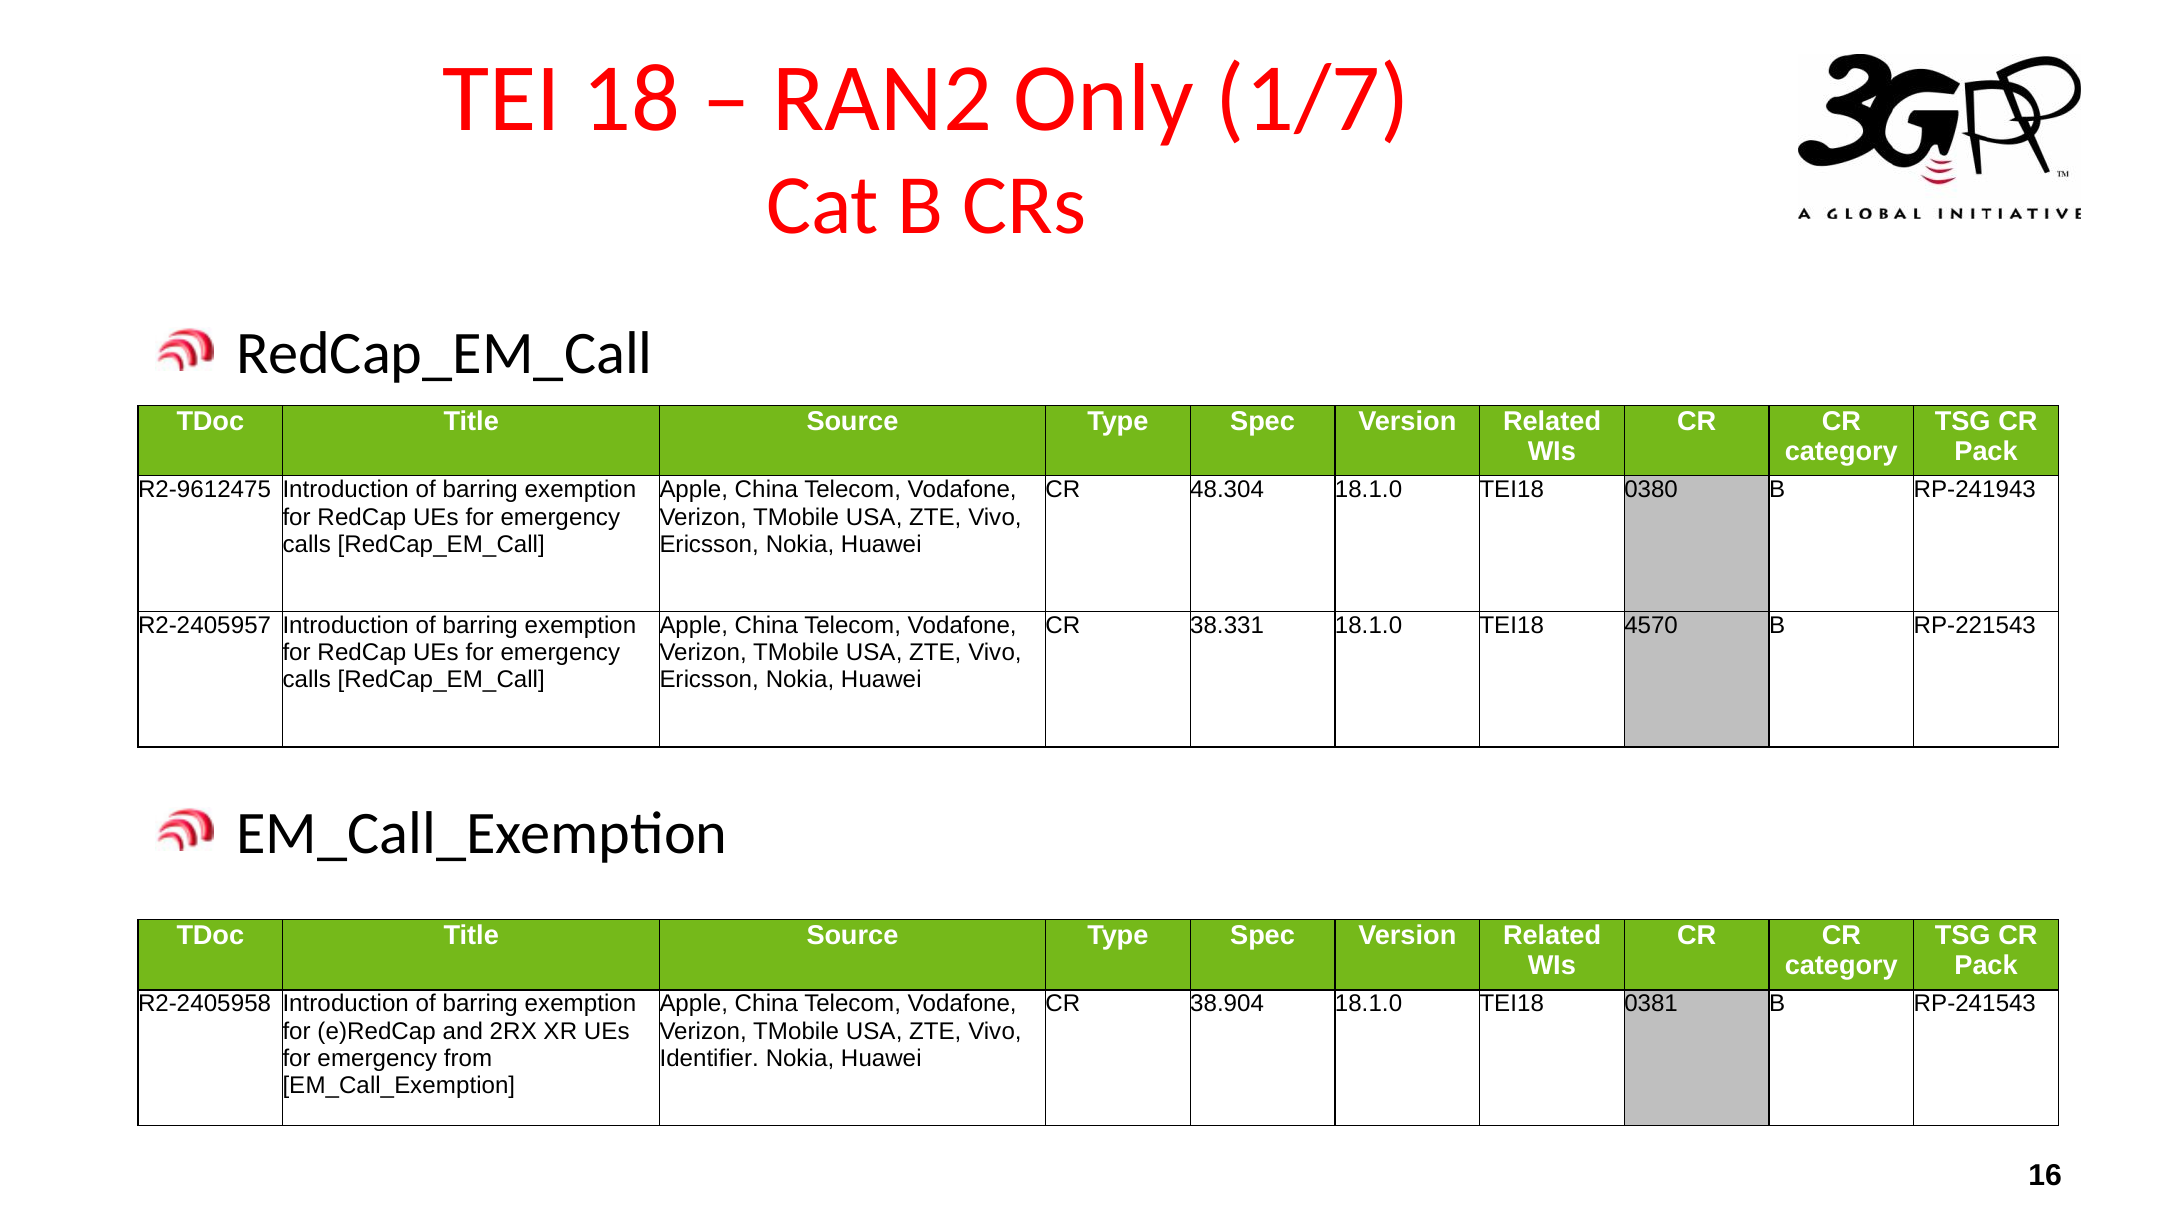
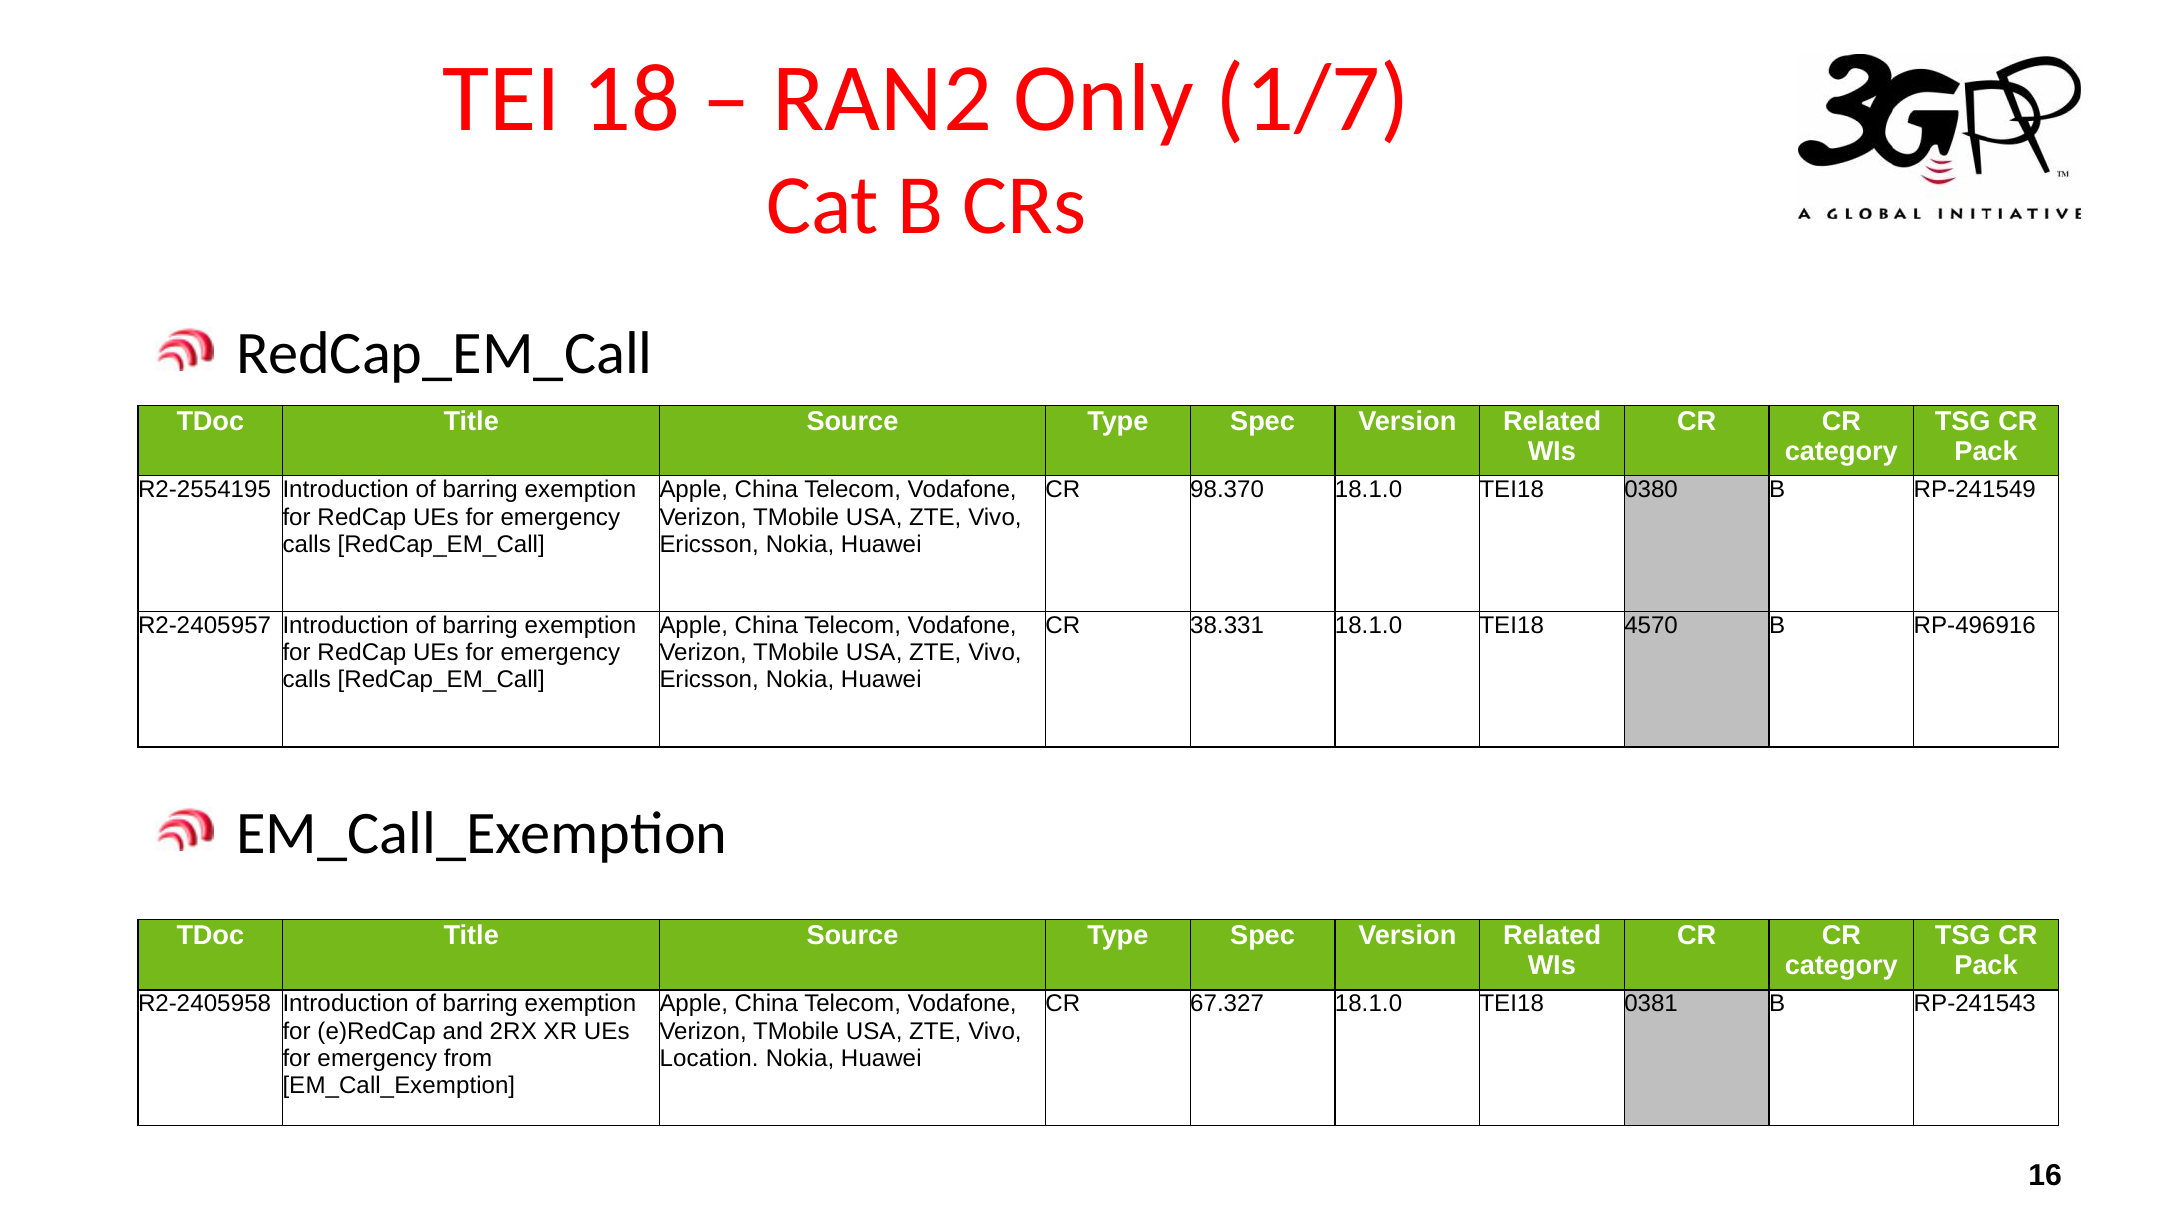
R2-9612475: R2-9612475 -> R2-2554195 (205, 490)
48.304: 48.304 -> 98.370 (1227, 490)
RP-241943: RP-241943 -> RP-241549 (1975, 490)
RP-221543: RP-221543 -> RP-496916 (1975, 626)
38.904: 38.904 -> 67.327 (1227, 1004)
Identifier: Identifier -> Location (709, 1058)
